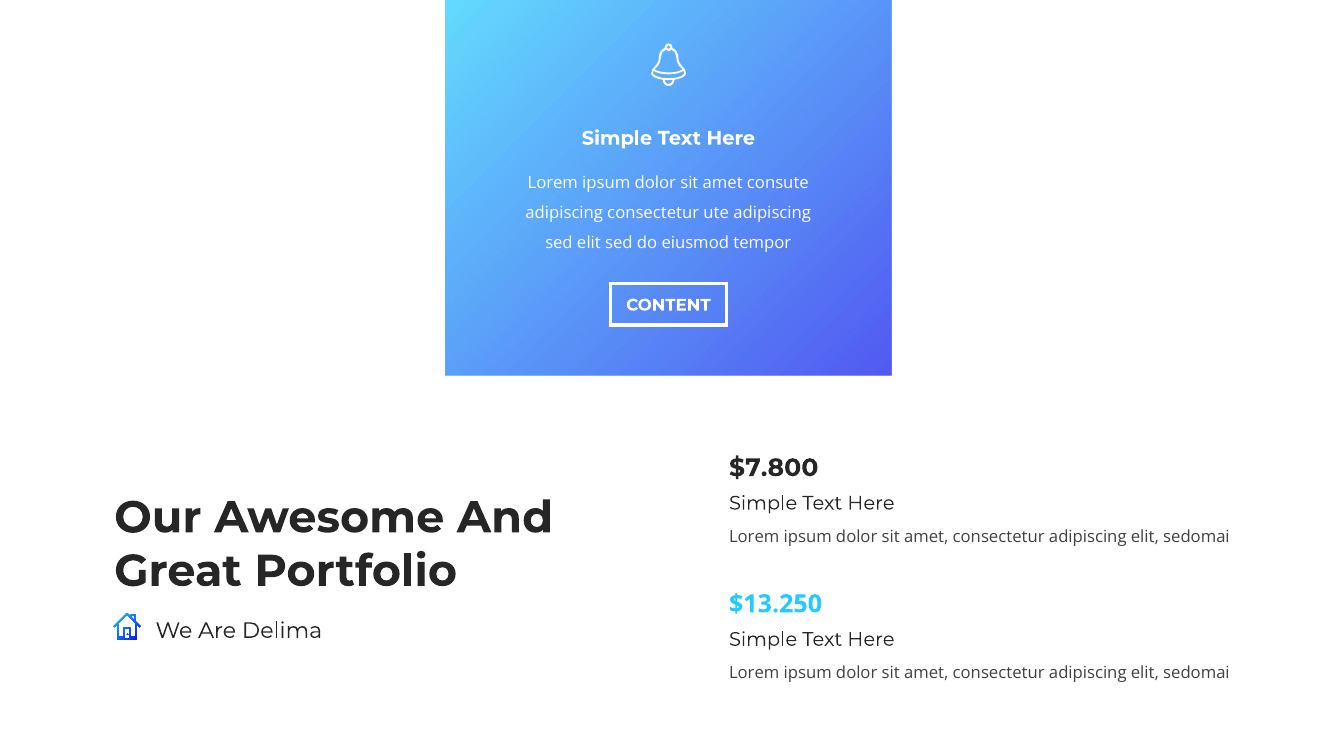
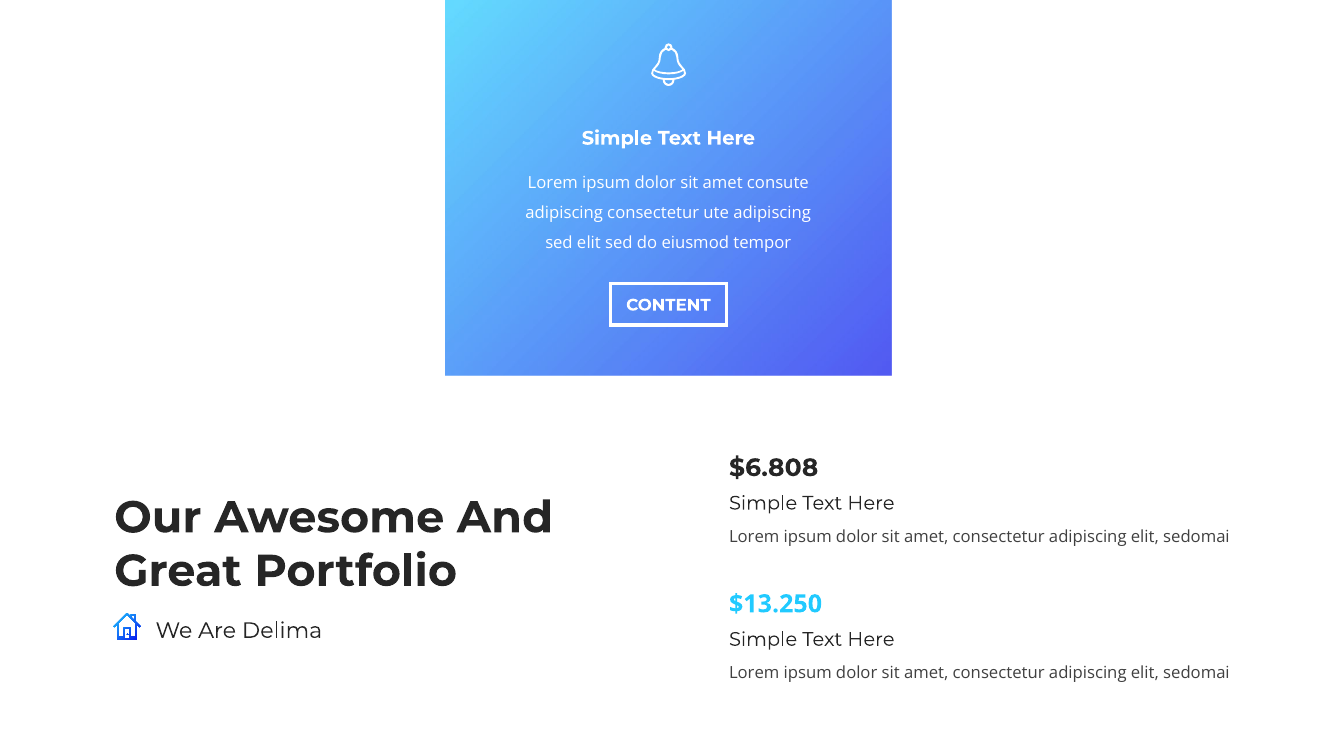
$7.800: $7.800 -> $6.808 (774, 468)
